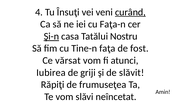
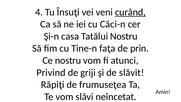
Faţa-n: Faţa-n -> Căci-n (113, 24)
Şi-n underline: present -> none (51, 36)
fost: fost -> prin (139, 48)
Ce vărsat: vărsat -> nostru (68, 60)
Iubirea: Iubirea -> Privind (51, 72)
